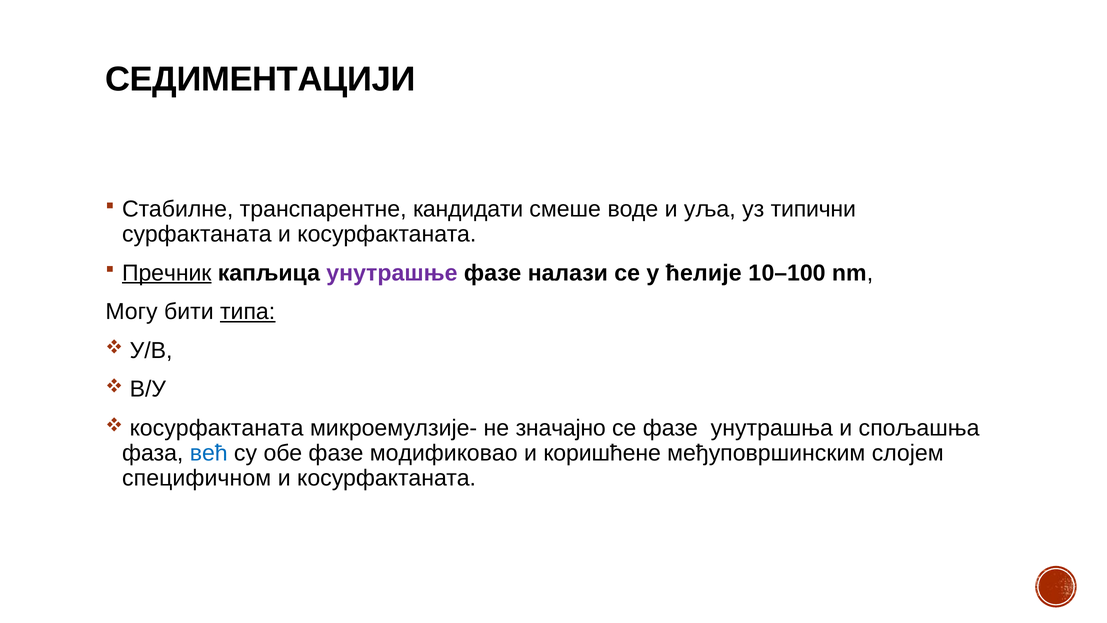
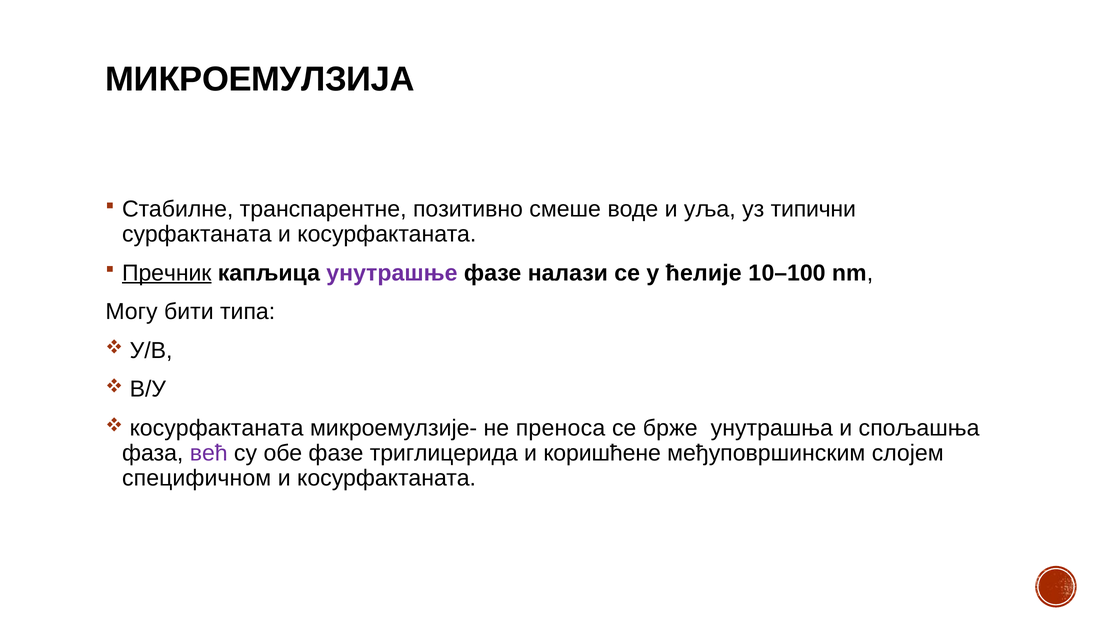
СЕДИМЕНТАЦИЈИ: СЕДИМЕНТАЦИЈИ -> МИКРОЕМУЛЗИЈА (260, 79)
кандидати: кандидати -> позитивно (468, 209)
типа underline: present -> none (248, 312)
значајно: значајно -> преноса (560, 428)
се фазе: фазе -> брже (670, 428)
већ colour: blue -> purple (209, 453)
модификовао: модификовао -> триглицерида (444, 453)
